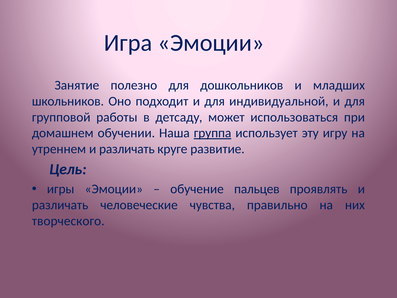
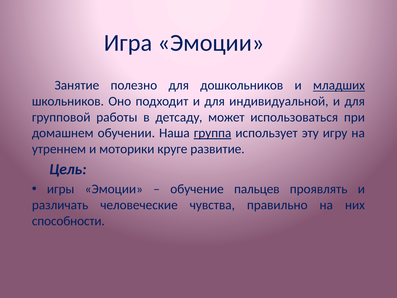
младших underline: none -> present (339, 85)
утреннем и различать: различать -> моторики (127, 149)
творческого: творческого -> способности (68, 221)
